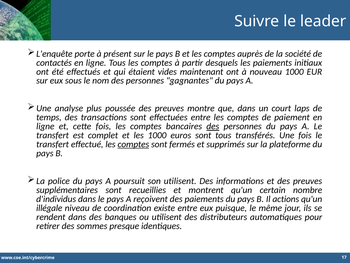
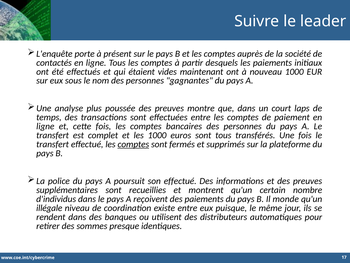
des underline: present -> none (213, 126)
son utilisent: utilisent -> effectué (180, 181)
actions: actions -> monde (286, 199)
